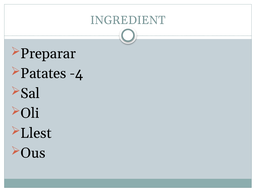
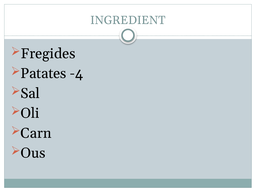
Preparar: Preparar -> Fregides (48, 54)
Llest: Llest -> Carn (36, 133)
